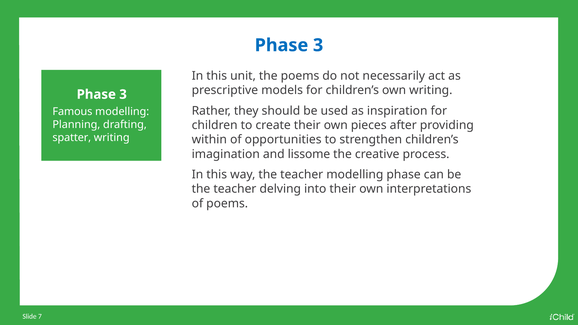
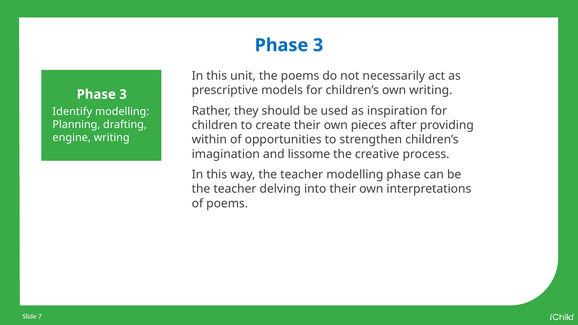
Famous: Famous -> Identify (72, 112)
spatter: spatter -> engine (72, 138)
